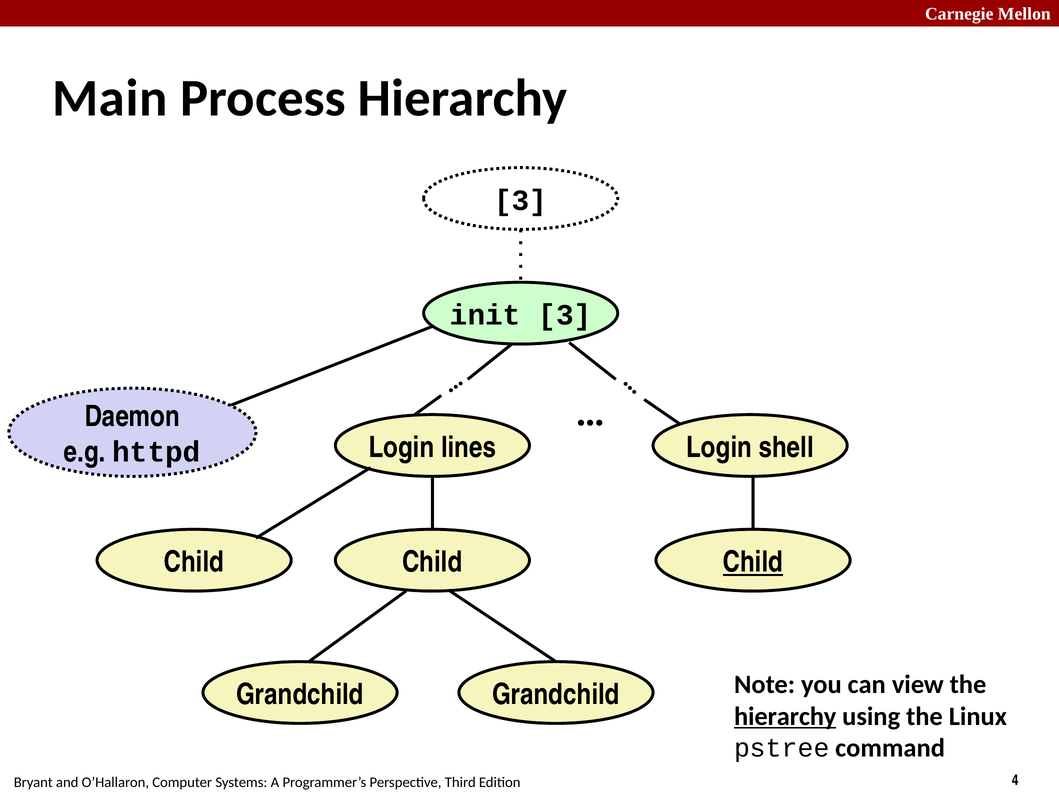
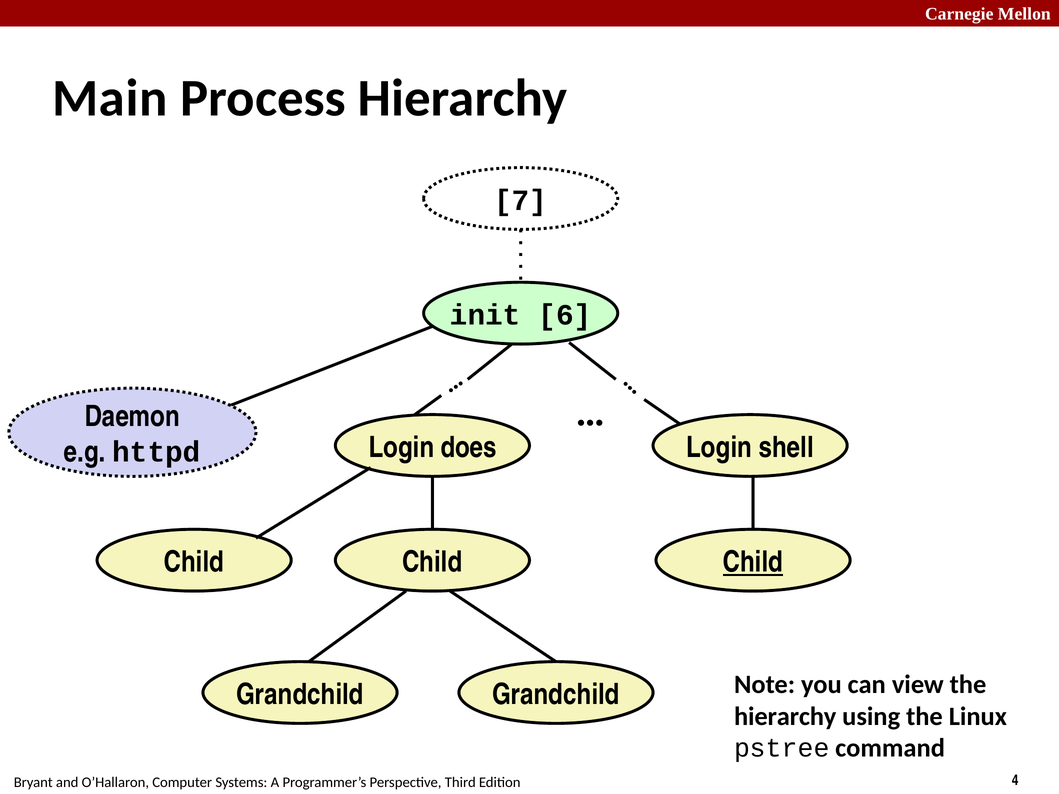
3: 3 -> 7 (521, 201)
init 3: 3 -> 6 (565, 315)
lines: lines -> does (469, 448)
hierarchy underline: present -> none (785, 717)
